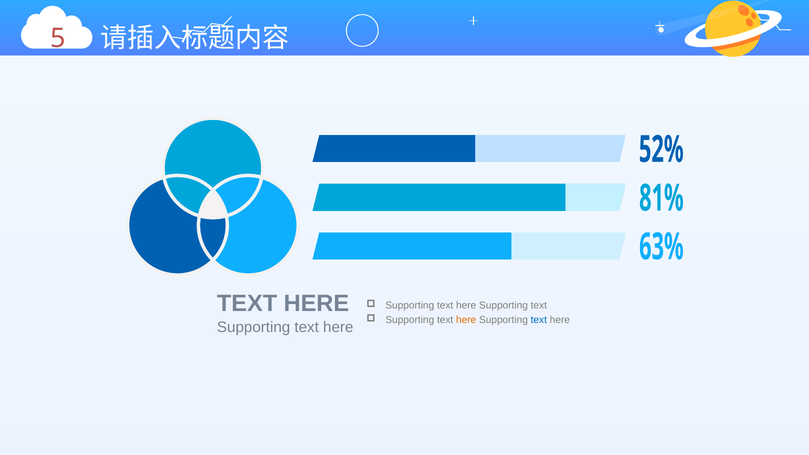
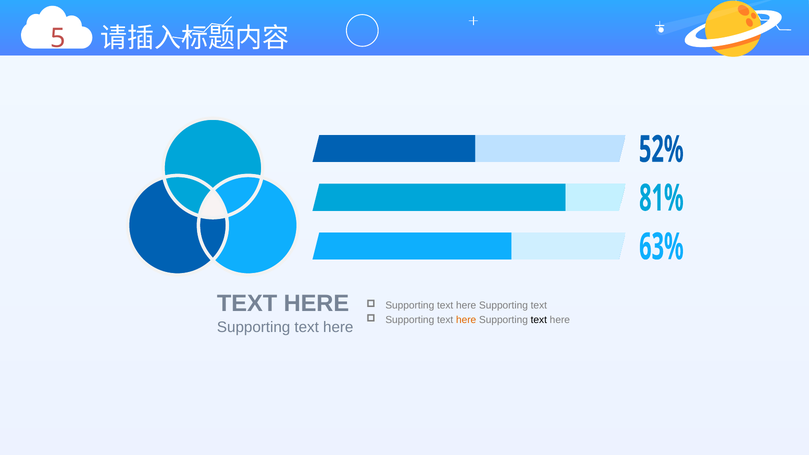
text colour: blue -> black (539, 320)
